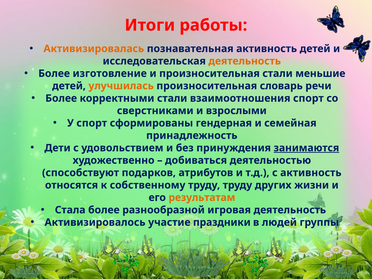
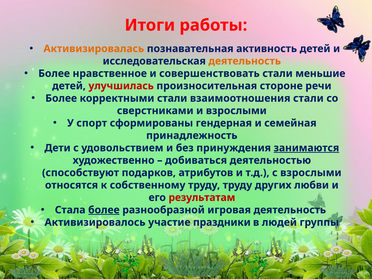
изготовление: изготовление -> нравственное (110, 73)
и произносительная: произносительная -> совершенствовать (209, 73)
улучшилась colour: orange -> red (121, 86)
словарь: словарь -> стороне (281, 86)
взаимоотношения спорт: спорт -> стали (308, 98)
с активность: активность -> взрослыми (311, 173)
жизни: жизни -> любви (312, 185)
результатам colour: orange -> red (202, 198)
более underline: none -> present (104, 210)
